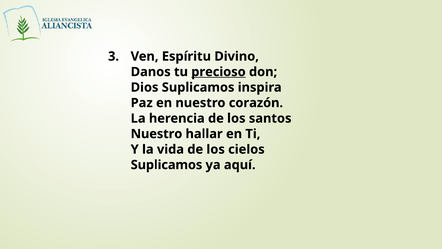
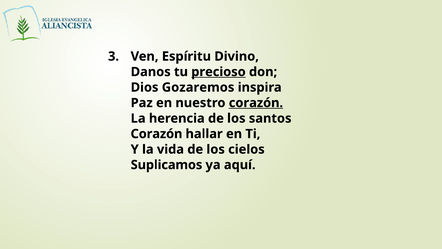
Dios Suplicamos: Suplicamos -> Gozaremos (198, 87)
corazón underline: none -> present (256, 103)
Nuestro: Nuestro -> Corazón (156, 134)
